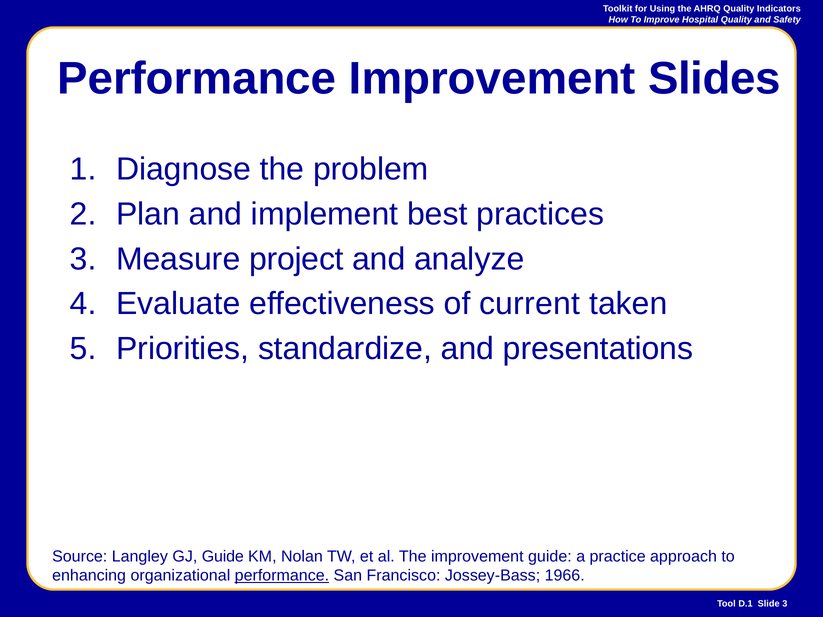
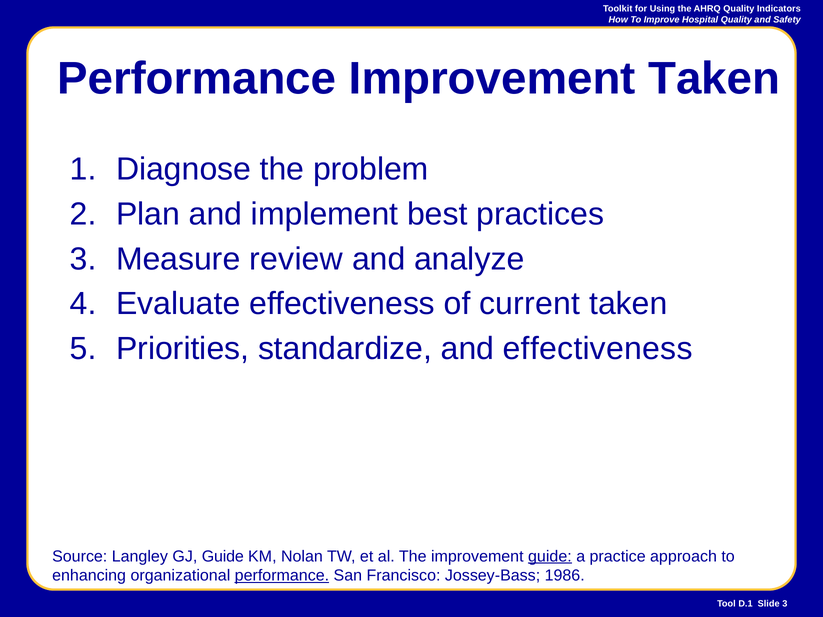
Improvement Slides: Slides -> Taken (714, 79)
project: project -> review (296, 259)
and presentations: presentations -> effectiveness (598, 349)
guide underline: none -> present (550, 557)
1966: 1966 -> 1986 (565, 576)
